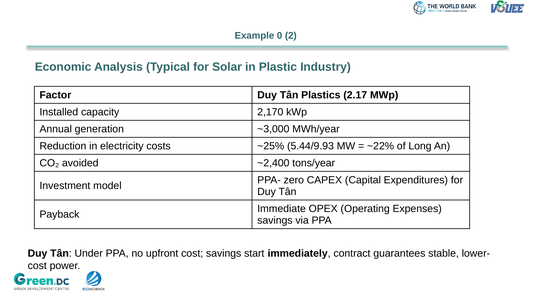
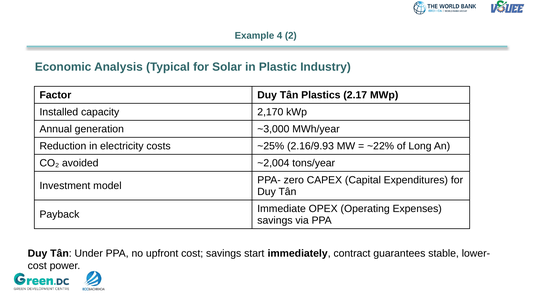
0: 0 -> 4 (280, 36)
5.44/9.93: 5.44/9.93 -> 2.16/9.93 (310, 146)
~2,400: ~2,400 -> ~2,004 (273, 163)
